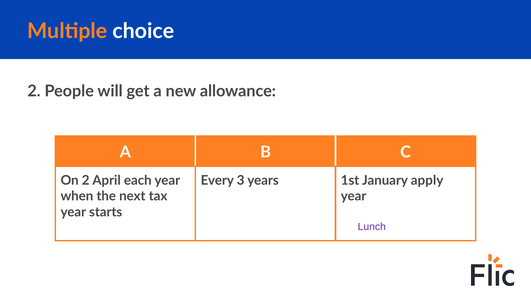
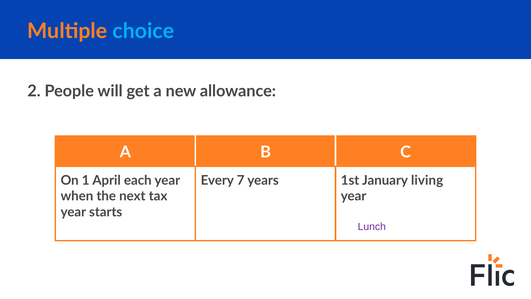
choice colour: white -> light blue (143, 31)
On 2: 2 -> 1 (86, 180)
3: 3 -> 7 (241, 180)
apply: apply -> living (427, 180)
